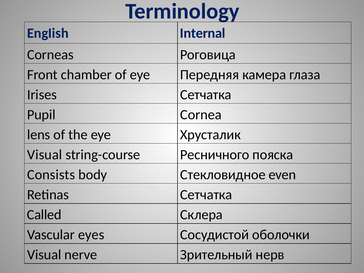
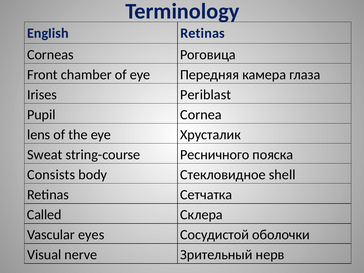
EngIish Internal: Internal -> Retinas (203, 33)
Irises Сетчатка: Сетчатка -> Periblast (206, 95)
Visual: Visual -> Sweat (45, 155)
even: even -> shell (282, 175)
